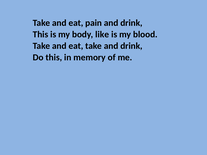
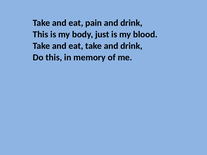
like: like -> just (102, 34)
